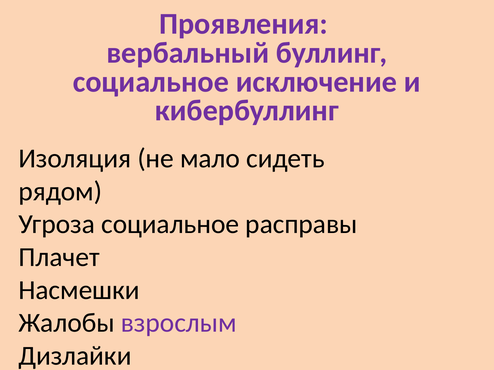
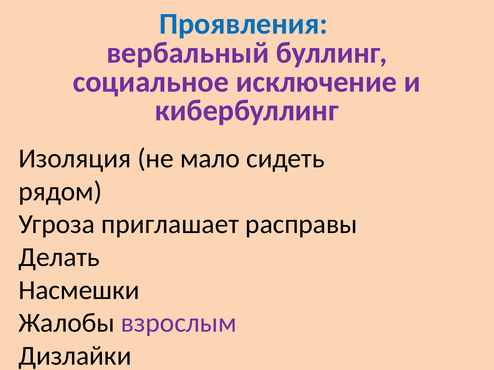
Проявления colour: purple -> blue (243, 24)
Угроза социальное: социальное -> приглашает (170, 225)
Плачет: Плачет -> Делать (59, 257)
